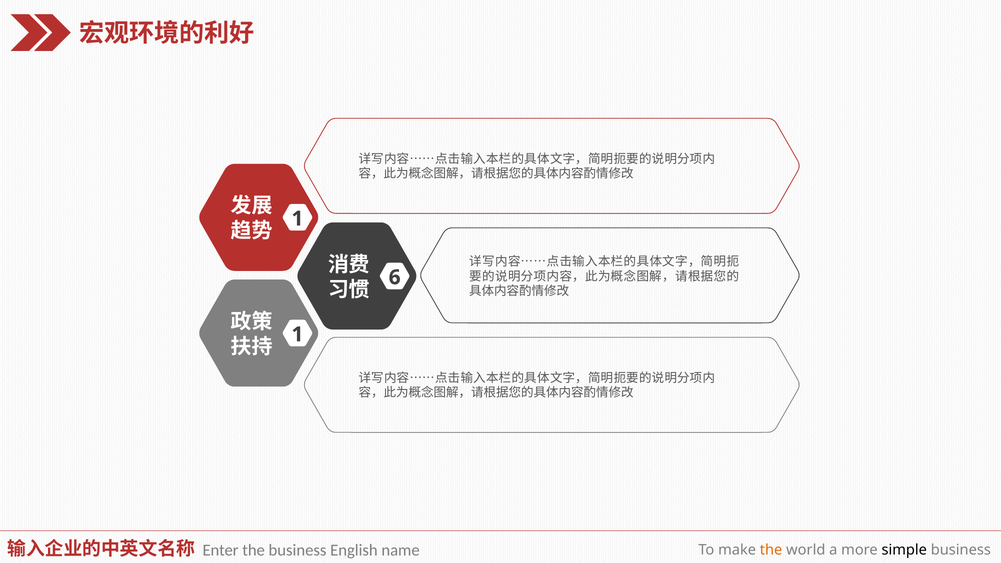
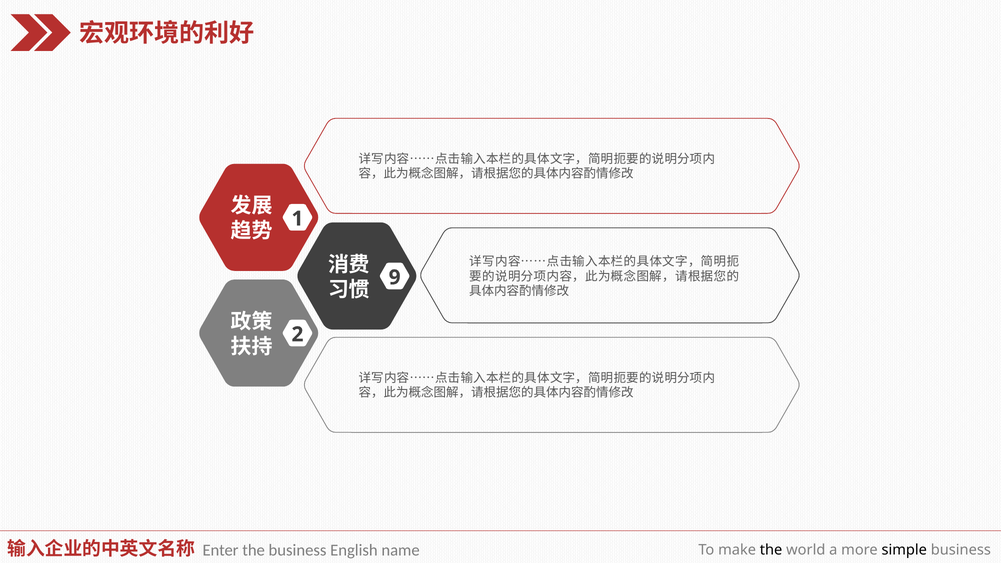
6: 6 -> 9 (395, 277)
1: 1 -> 2 (297, 334)
the colour: orange -> black (771, 550)
